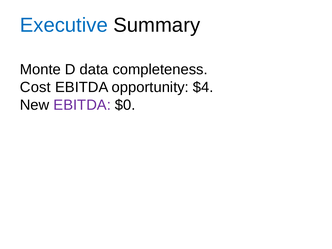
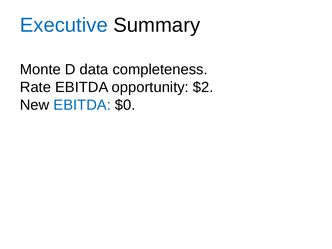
Cost: Cost -> Rate (35, 87)
$4: $4 -> $2 (203, 87)
EBITDA colour: purple -> blue (82, 105)
